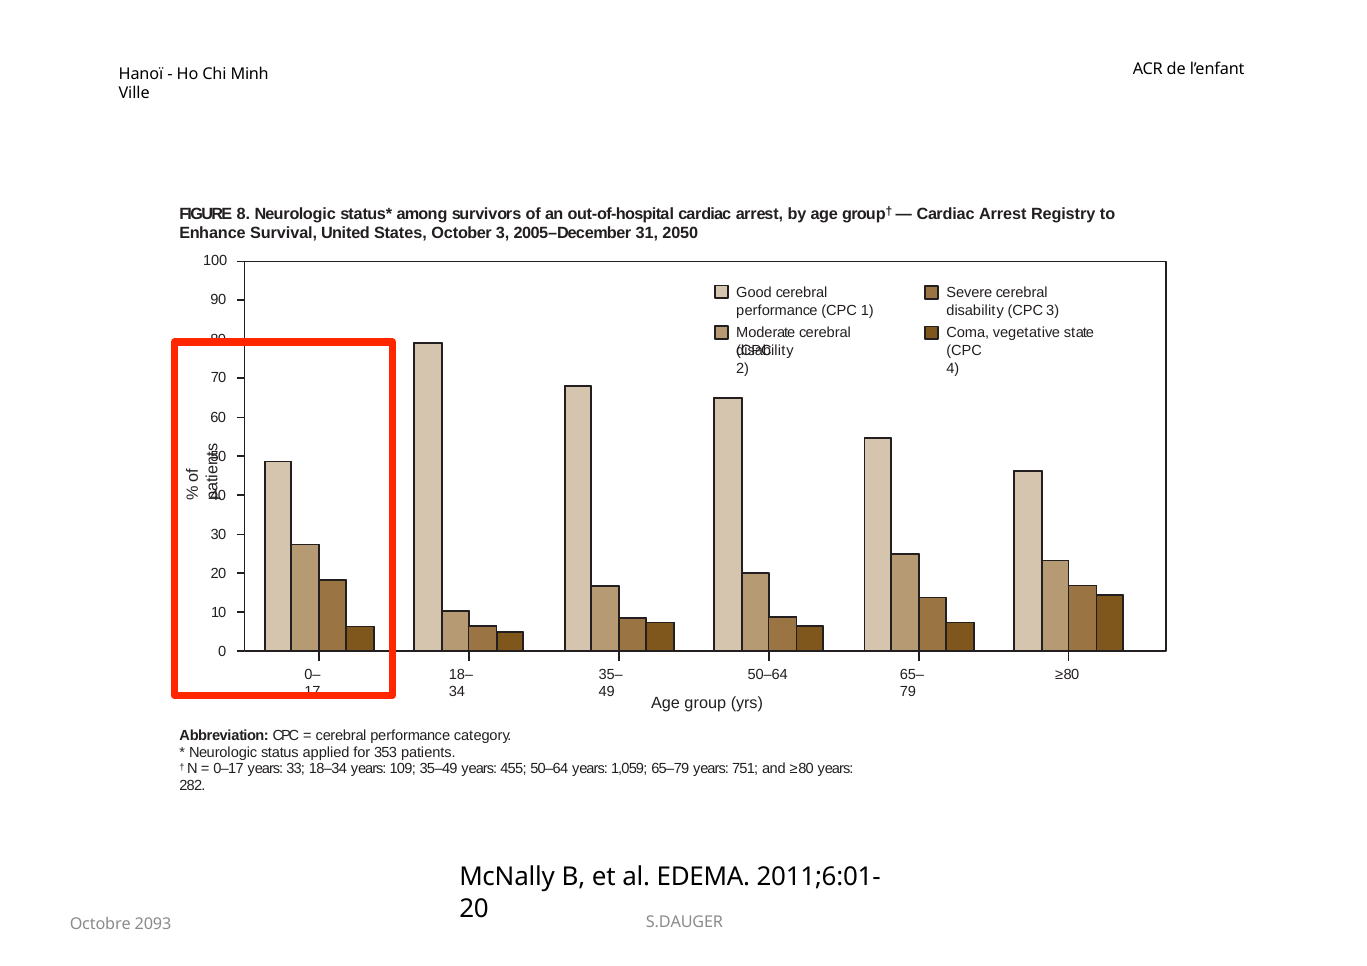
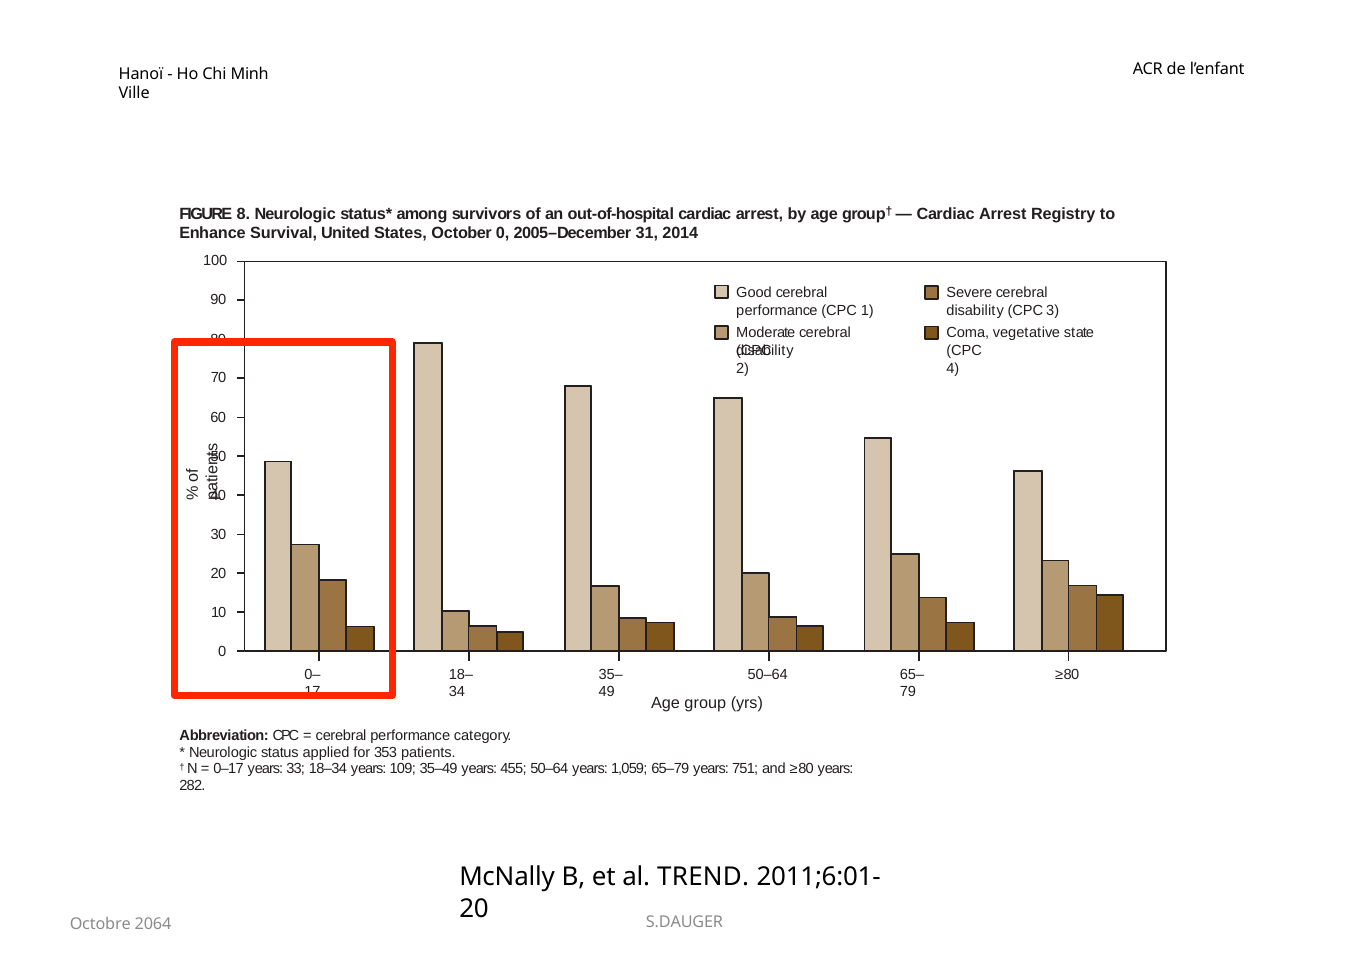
October 3: 3 -> 0 (503, 233)
2050: 2050 -> 2014 (680, 233)
EDEMA: EDEMA -> TREND (703, 877)
2093: 2093 -> 2064 (153, 925)
